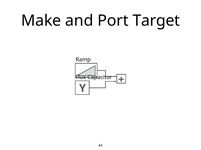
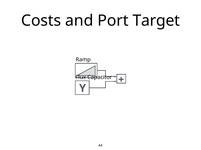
Make: Make -> Costs (41, 21)
